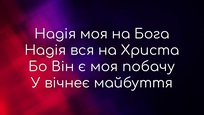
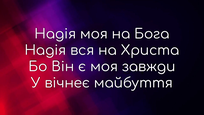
побачу: побачу -> завжди (149, 67)
